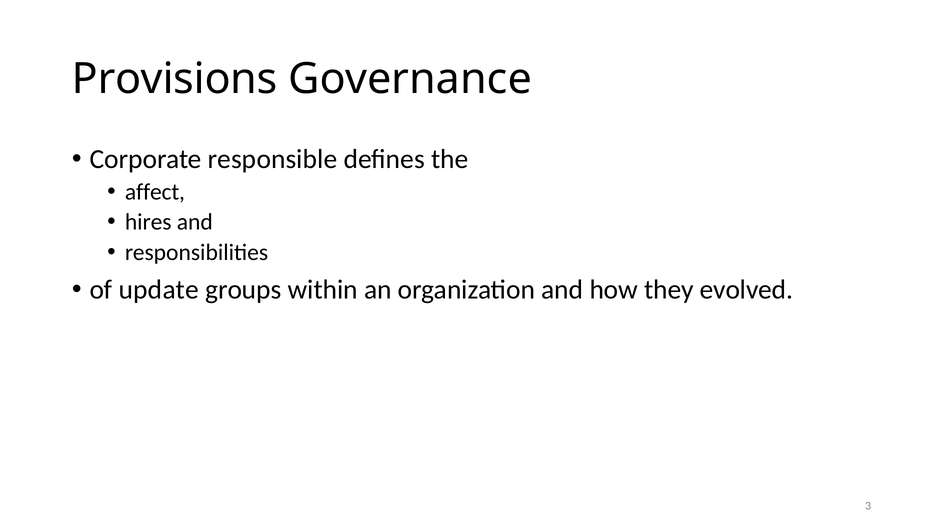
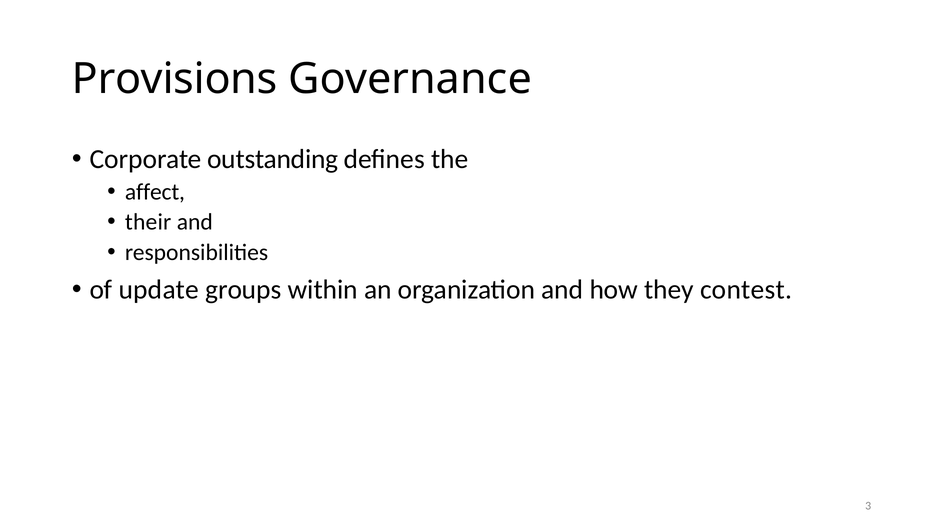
responsible: responsible -> outstanding (273, 159)
hires: hires -> their (148, 222)
evolved: evolved -> contest (746, 290)
